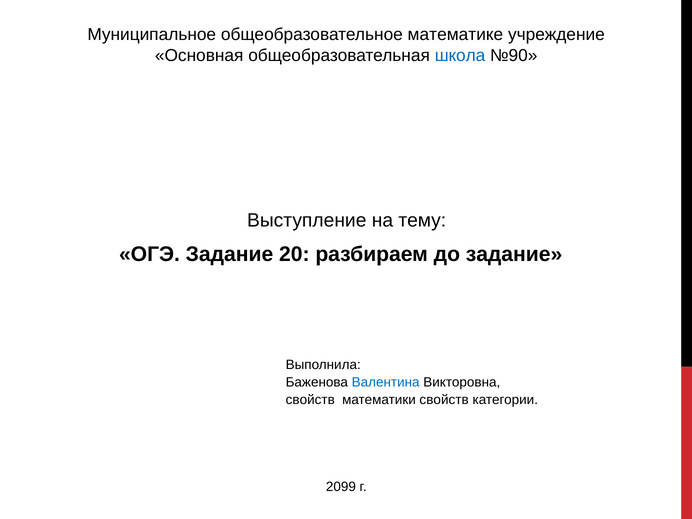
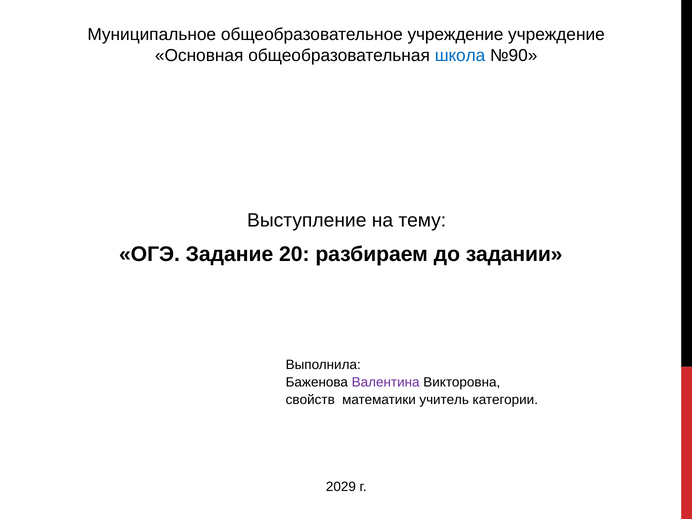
общеобразовательное математике: математике -> учреждение (455, 35)
до задание: задание -> задании (514, 254)
Валентина colour: blue -> purple (386, 382)
математики свойств: свойств -> учитель (444, 400)
2099: 2099 -> 2029 (341, 487)
